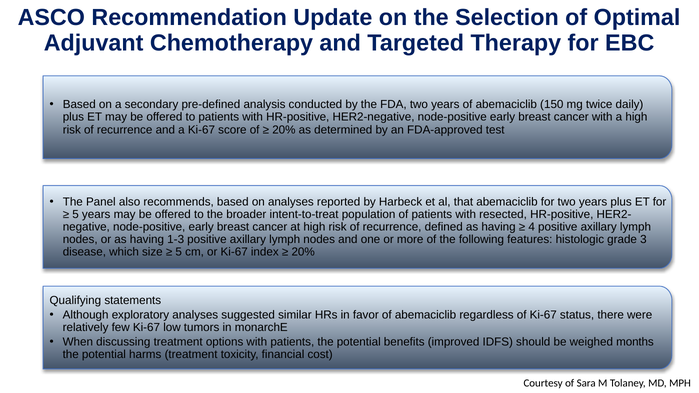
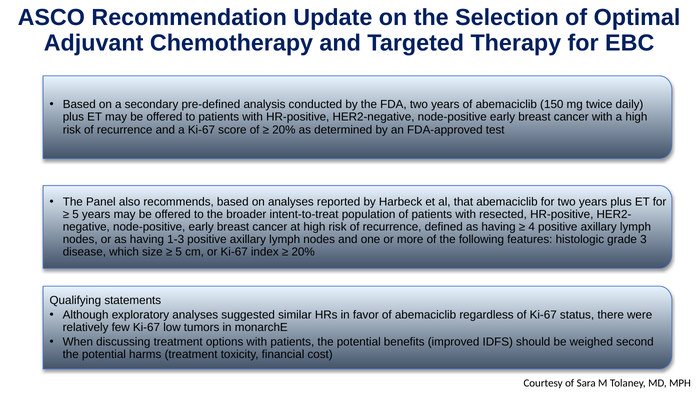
months: months -> second (635, 342)
